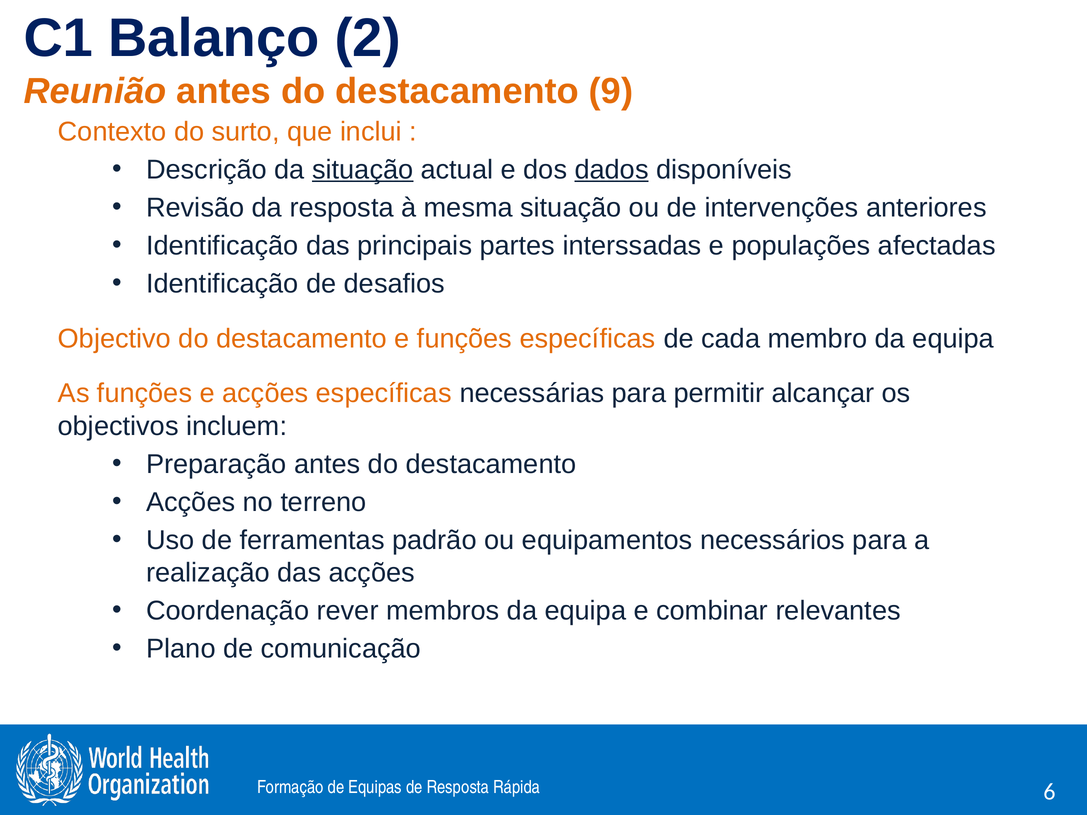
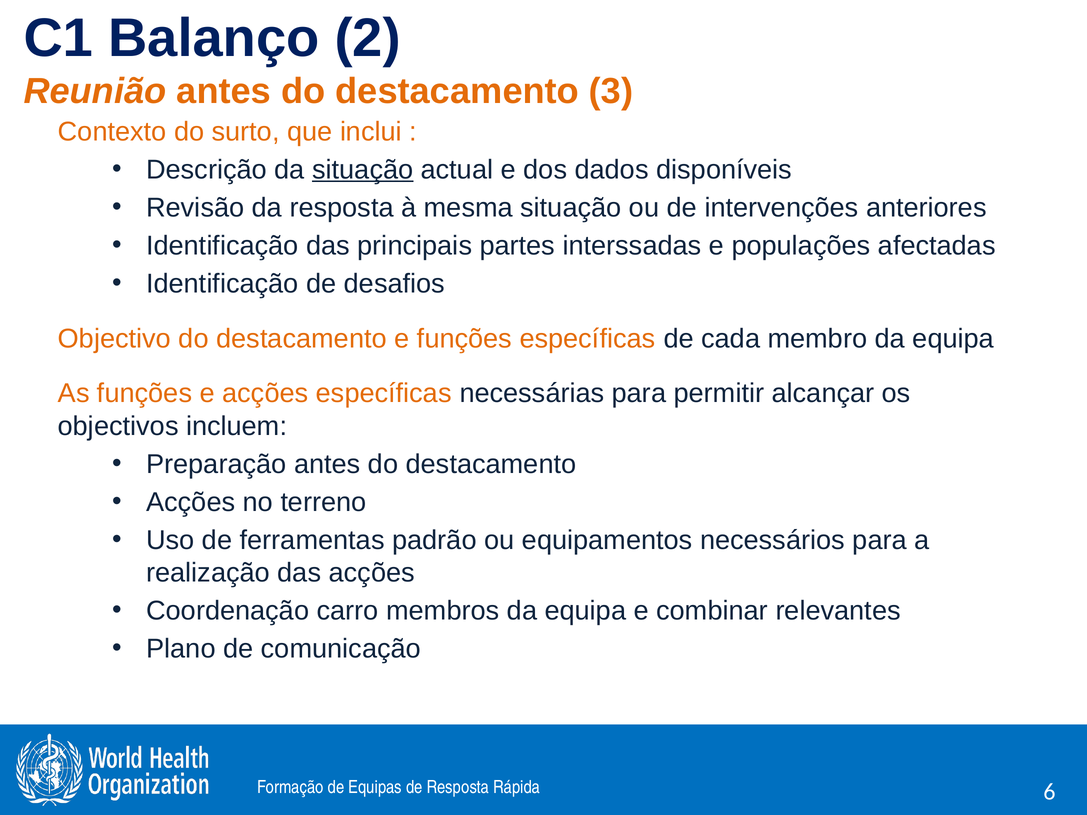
9: 9 -> 3 (611, 91)
dados underline: present -> none (612, 170)
rever: rever -> carro (348, 611)
